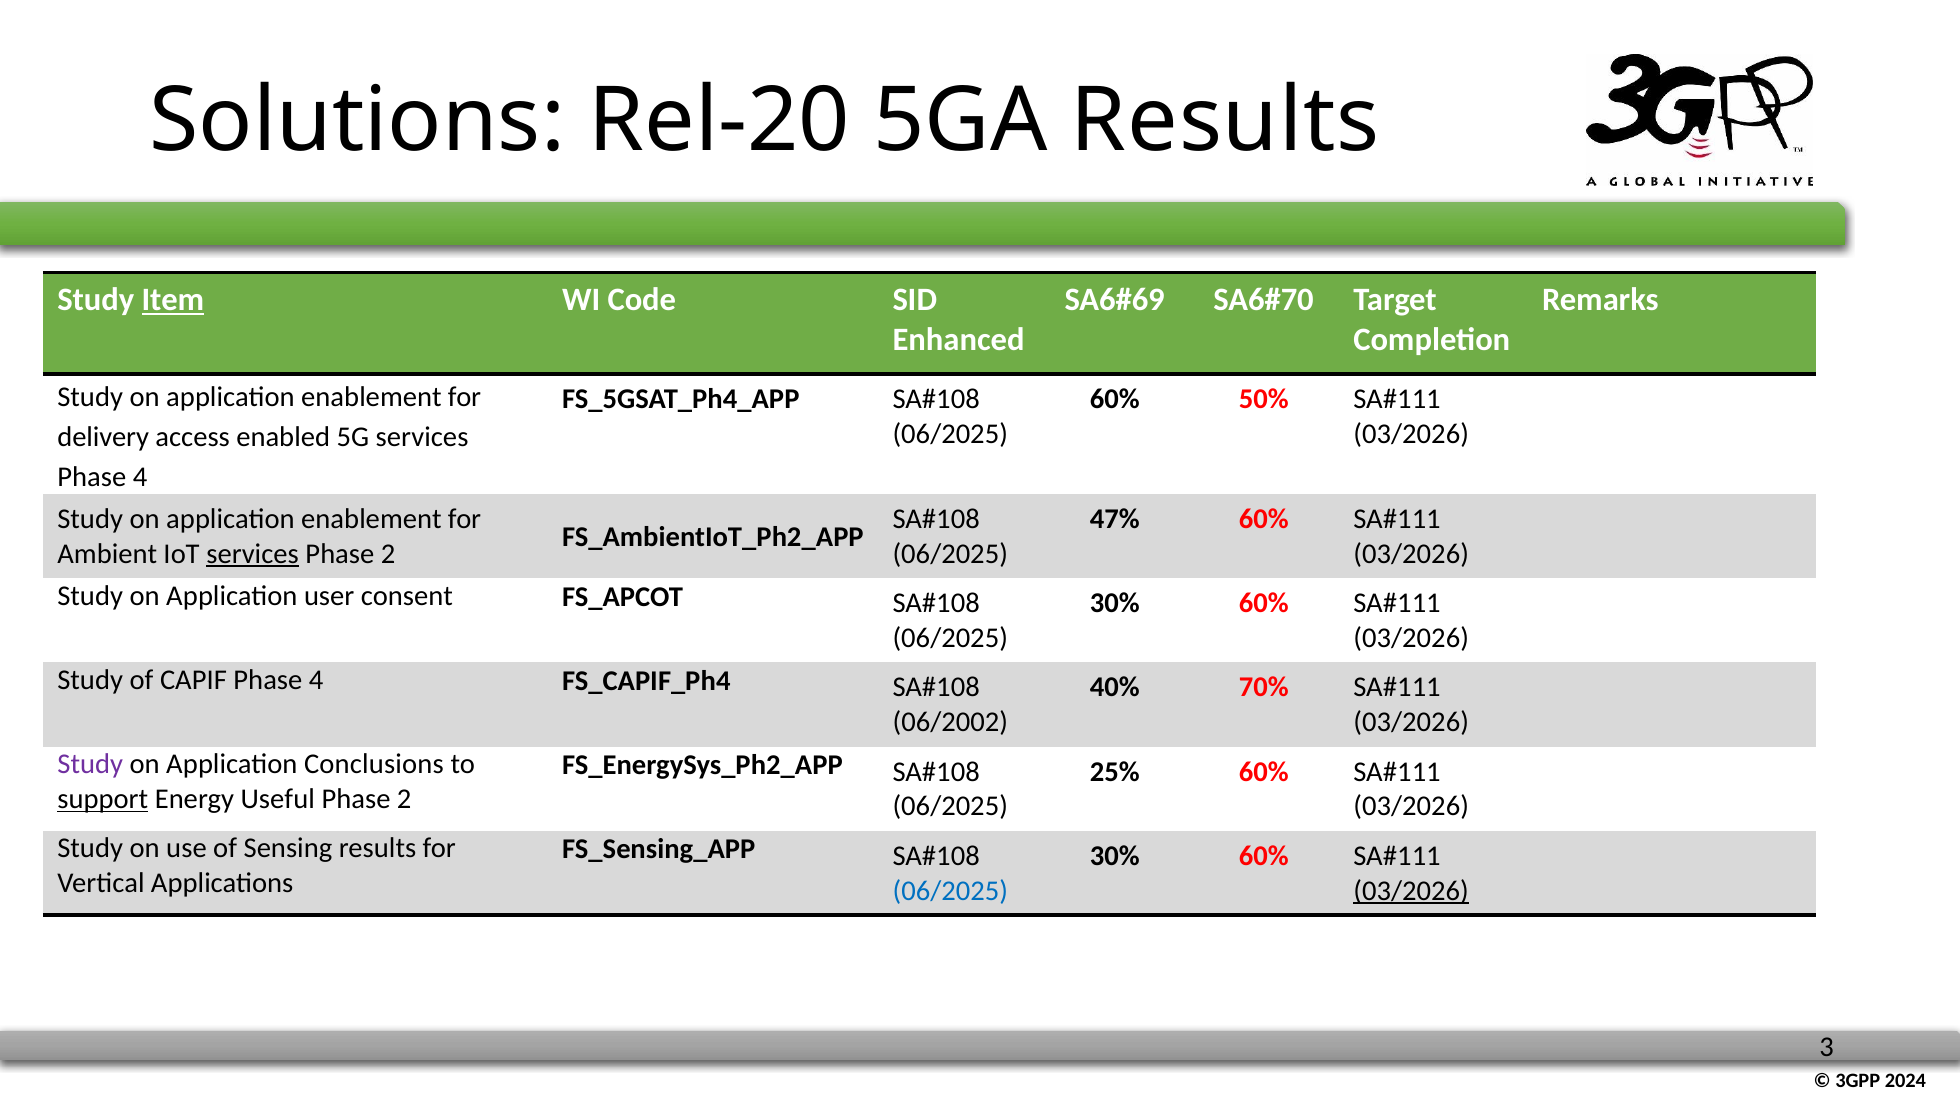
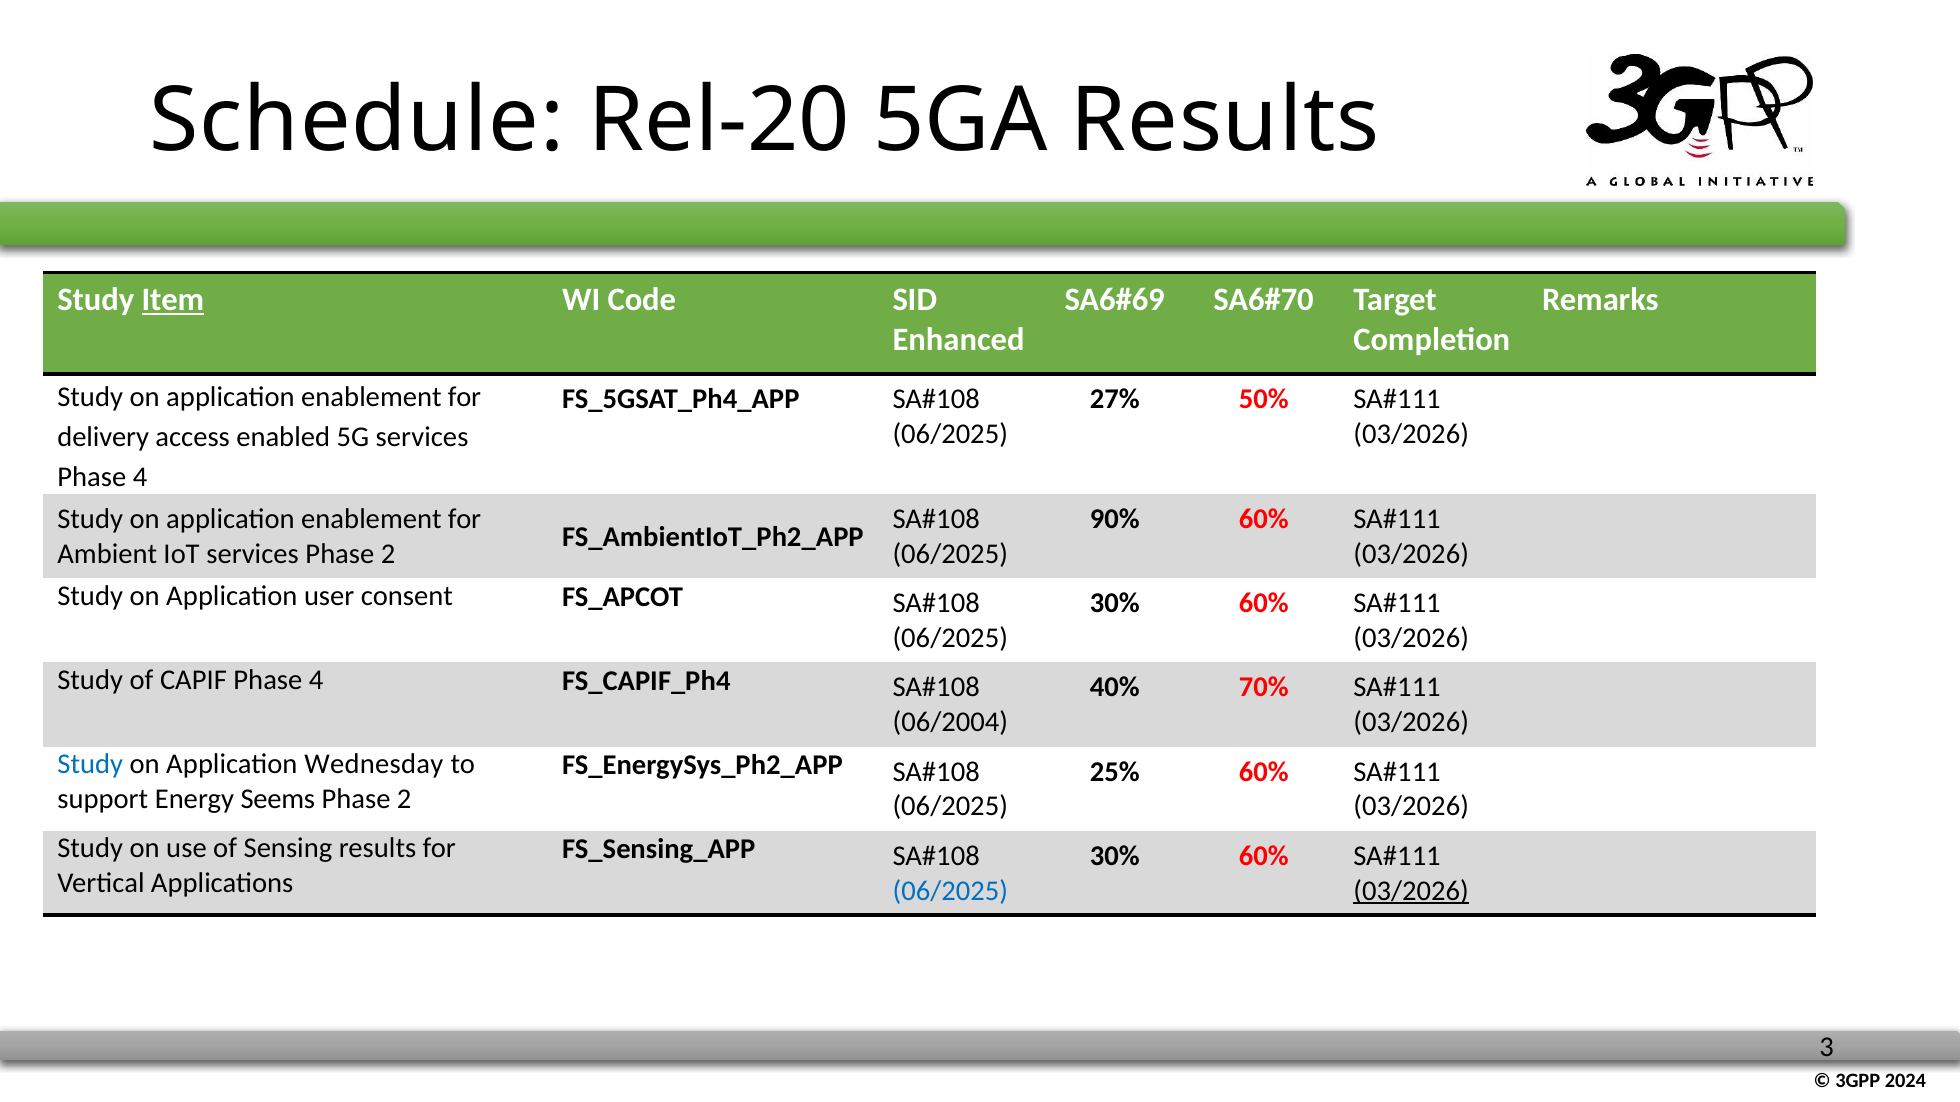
Solutions: Solutions -> Schedule (357, 121)
60%: 60% -> 27% (1115, 399)
47%: 47% -> 90% (1115, 519)
services underline: present -> none (253, 554)
06/2002: 06/2002 -> 06/2004 (950, 723)
Study colour: purple -> blue (90, 765)
Conclusions: Conclusions -> Wednesday (374, 765)
support underline: present -> none (103, 800)
Useful: Useful -> Seems (278, 800)
